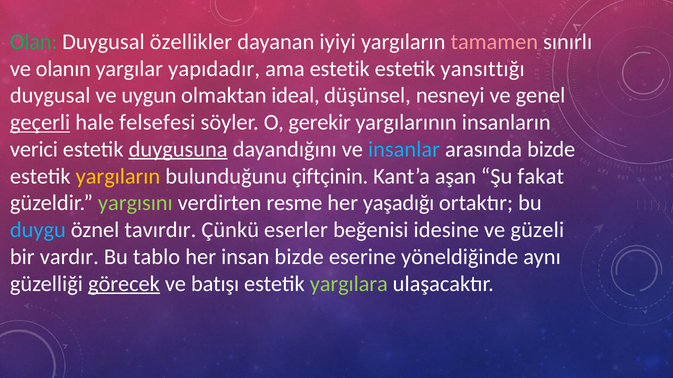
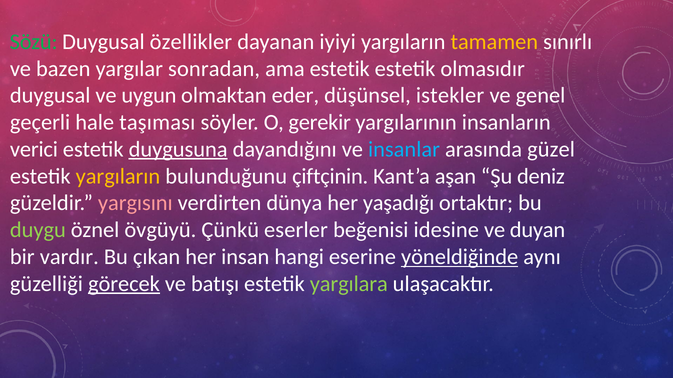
Olan: Olan -> Sözü (34, 42)
tamamen colour: pink -> yellow (494, 42)
olanın: olanın -> bazen (63, 69)
yapıdadır: yapıdadır -> sonradan (214, 69)
yansıttığı: yansıttığı -> olmasıdır (483, 69)
ideal: ideal -> eder (295, 96)
nesneyi: nesneyi -> istekler (450, 96)
geçerli underline: present -> none (40, 123)
felsefesi: felsefesi -> taşıması (157, 123)
arasında bizde: bizde -> güzel (551, 150)
fakat: fakat -> deniz (541, 176)
yargısını colour: light green -> pink (135, 203)
resme: resme -> dünya (294, 203)
duygu colour: light blue -> light green (38, 230)
tavırdır: tavırdır -> övgüyü (160, 230)
güzeli: güzeli -> duyan (538, 230)
tablo: tablo -> çıkan (157, 257)
insan bizde: bizde -> hangi (299, 257)
yöneldiğinde underline: none -> present (460, 257)
